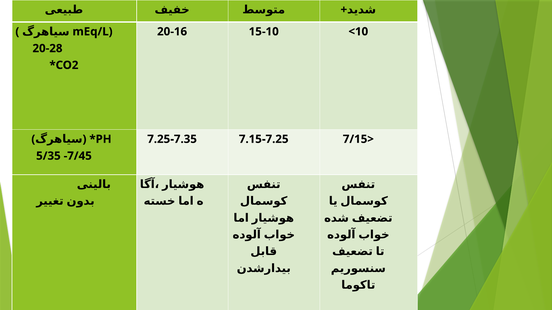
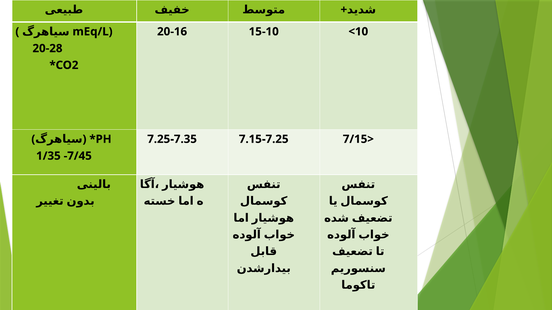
5/35: 5/35 -> 1/35 (48, 156)
